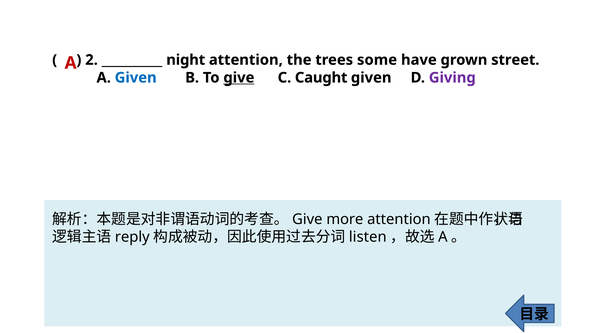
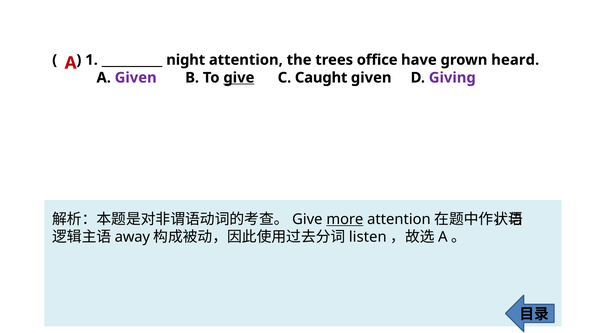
2: 2 -> 1 (92, 60)
some: some -> office (377, 60)
street: street -> heard (515, 60)
Given colour: blue -> purple (136, 78)
more underline: none -> present (345, 219)
reply: reply -> away (132, 237)
